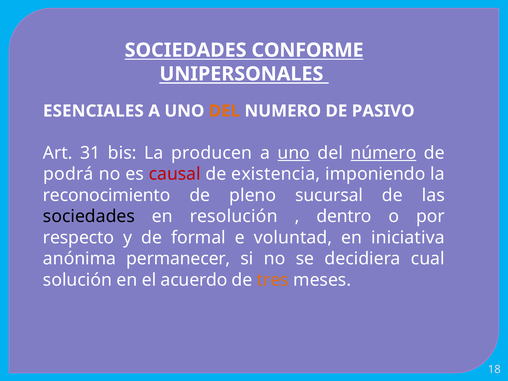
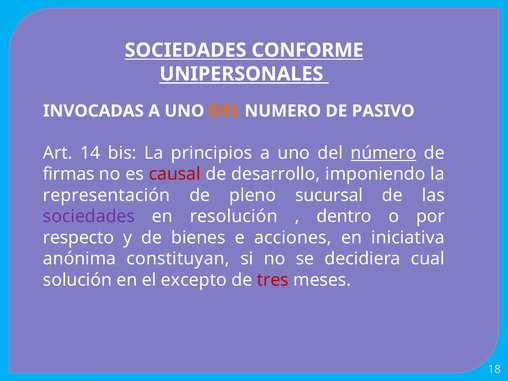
ESENCIALES: ESENCIALES -> INVOCADAS (93, 111)
31: 31 -> 14 (90, 153)
producen: producen -> principios (212, 153)
uno underline: present -> none (294, 153)
podrá: podrá -> firmas (69, 174)
existencia: existencia -> desarrollo (276, 174)
reconocimiento: reconocimiento -> representación (107, 195)
sociedades colour: black -> purple (89, 216)
formal: formal -> bienes (198, 238)
voluntad: voluntad -> acciones (293, 238)
permanecer: permanecer -> constituyan (178, 259)
acuerdo: acuerdo -> excepto (194, 280)
tres colour: orange -> red (273, 280)
